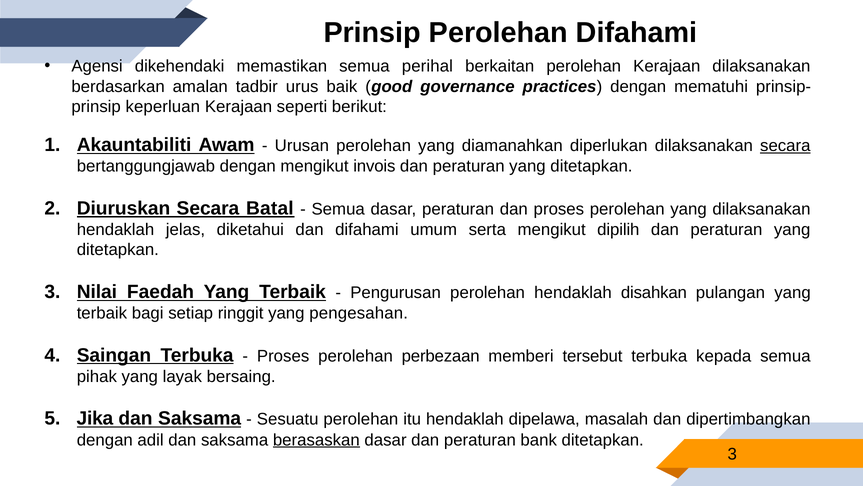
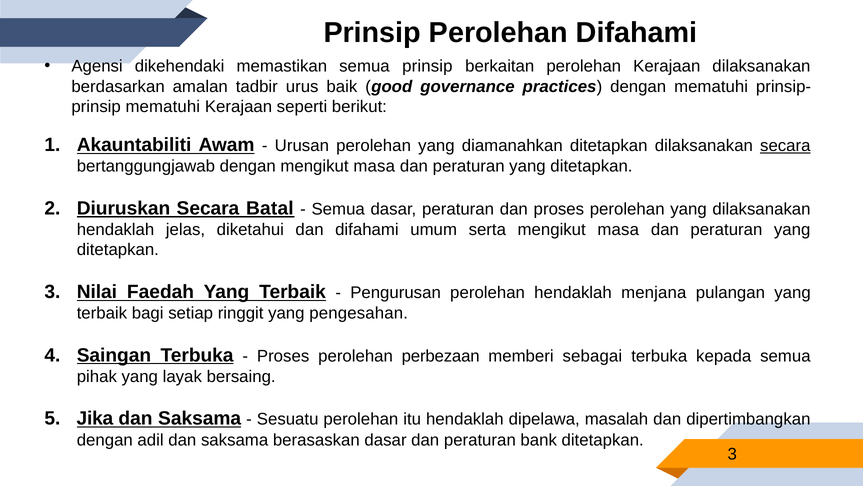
semua perihal: perihal -> prinsip (427, 66)
prinsip keperluan: keperluan -> mematuhi (163, 107)
diamanahkan diperlukan: diperlukan -> ditetapkan (609, 146)
dengan mengikut invois: invois -> masa (374, 166)
serta mengikut dipilih: dipilih -> masa (618, 229)
disahkan: disahkan -> menjana (654, 292)
tersebut: tersebut -> sebagai (592, 356)
berasaskan underline: present -> none (316, 439)
